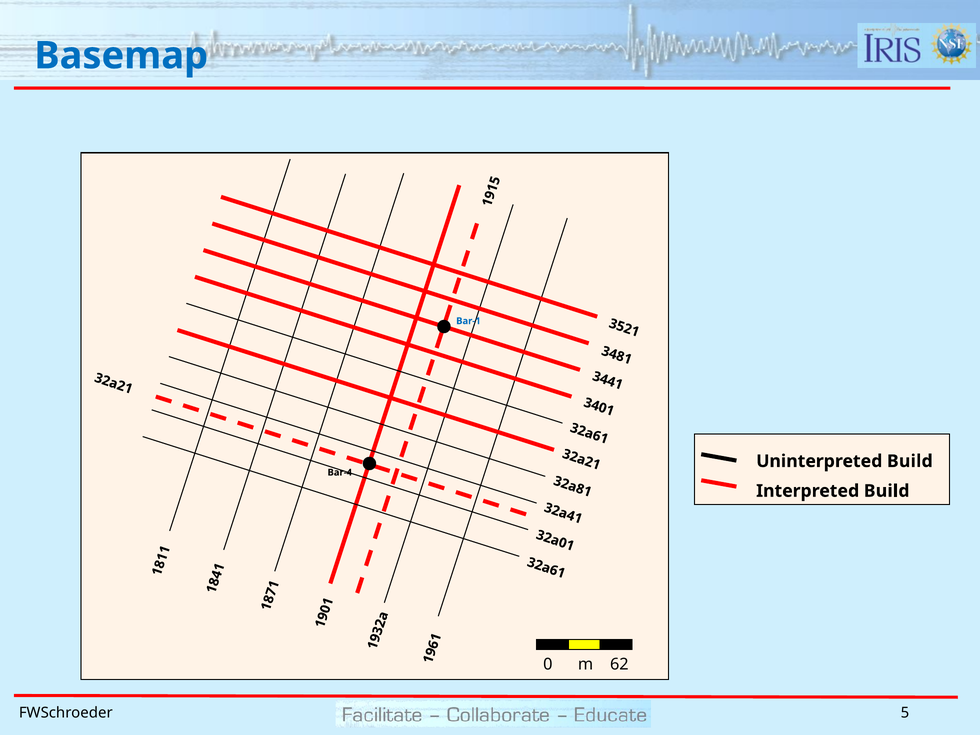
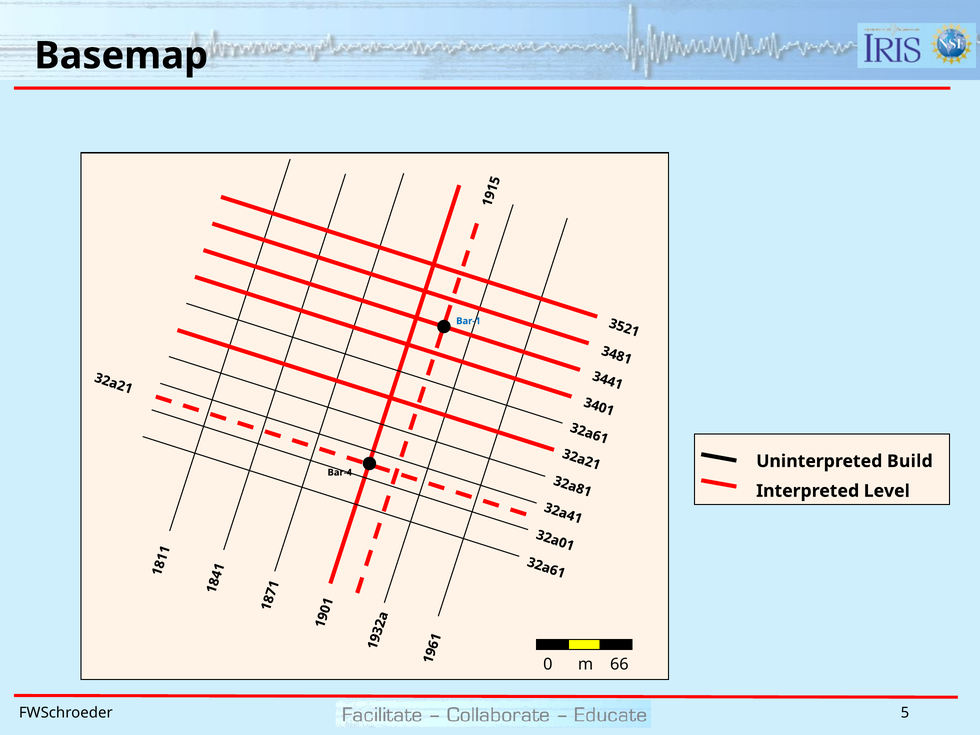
Basemap colour: blue -> black (121, 56)
Interpreted Build: Build -> Level (887, 491)
62: 62 -> 66 (619, 664)
